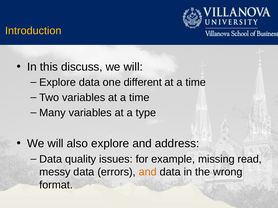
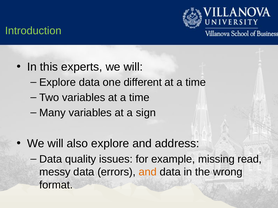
Introduction colour: yellow -> light green (33, 31)
discuss: discuss -> experts (82, 67)
type: type -> sign (146, 113)
